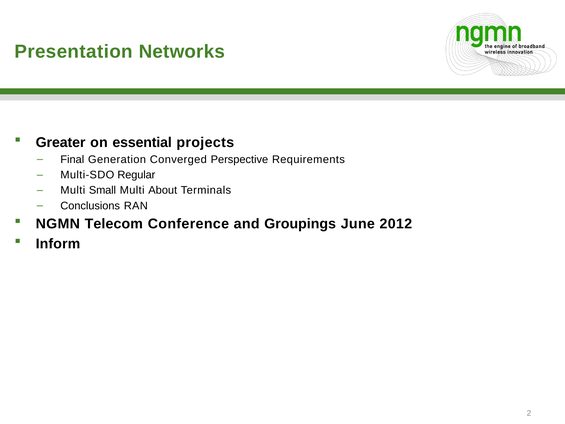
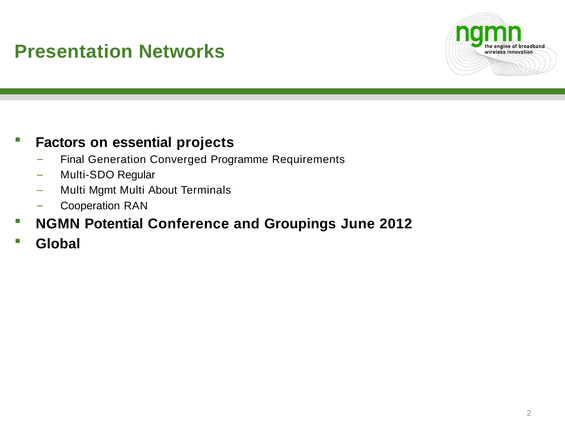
Greater: Greater -> Factors (61, 142)
Perspective: Perspective -> Programme (239, 159)
Small: Small -> Mgmt (103, 190)
Conclusions: Conclusions -> Cooperation (90, 206)
Telecom: Telecom -> Potential (114, 224)
Inform: Inform -> Global (58, 244)
